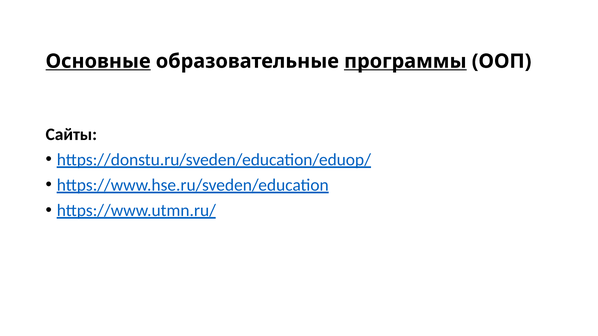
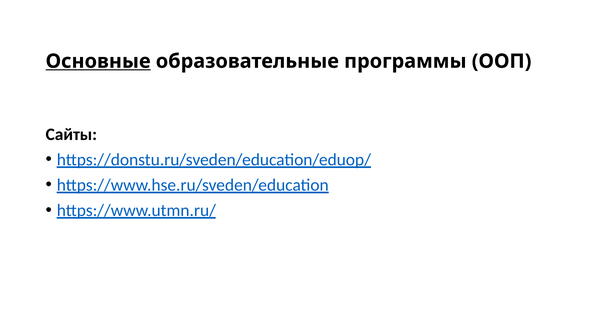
программы underline: present -> none (405, 61)
